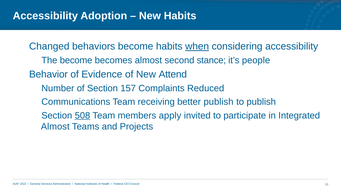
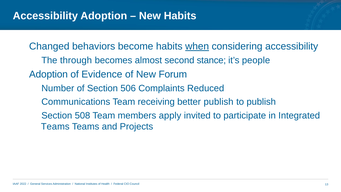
The become: become -> through (76, 60)
Behavior: Behavior -> Adoption (48, 74)
Attend: Attend -> Forum (173, 74)
157: 157 -> 506 (128, 88)
508 underline: present -> none (82, 115)
Almost: Almost -> Teams (55, 126)
